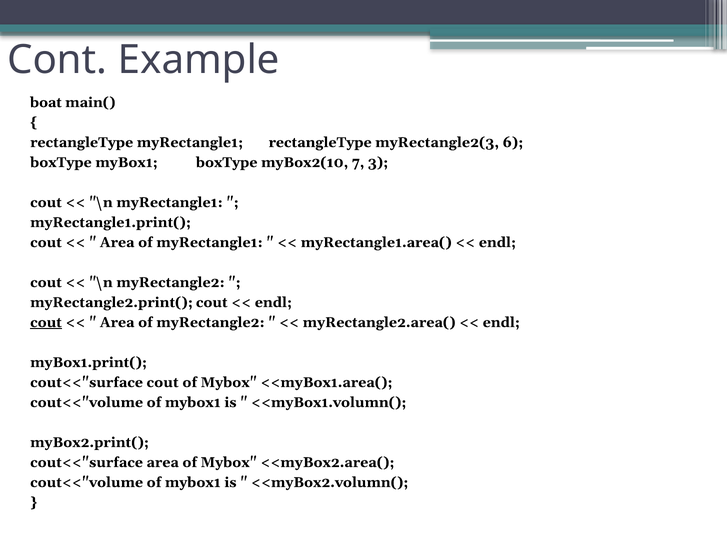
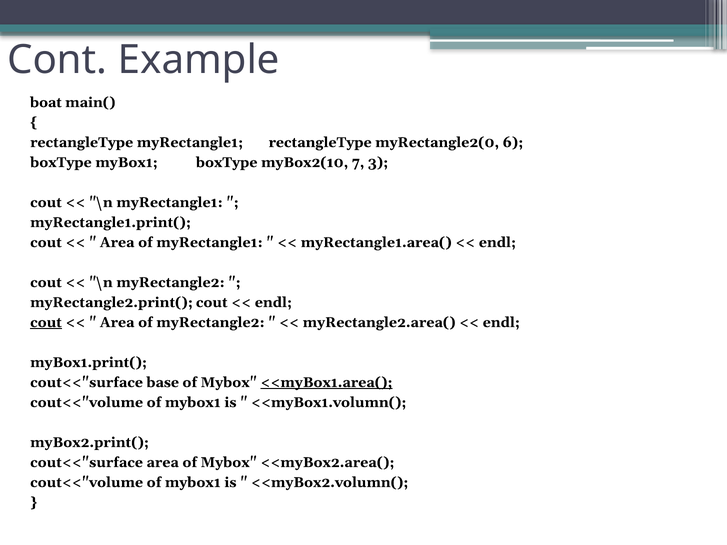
myRectangle2(3: myRectangle2(3 -> myRectangle2(0 (437, 142)
cout<<"surface cout: cout -> base (163, 383)
<<myBox1.area( underline: none -> present (327, 383)
